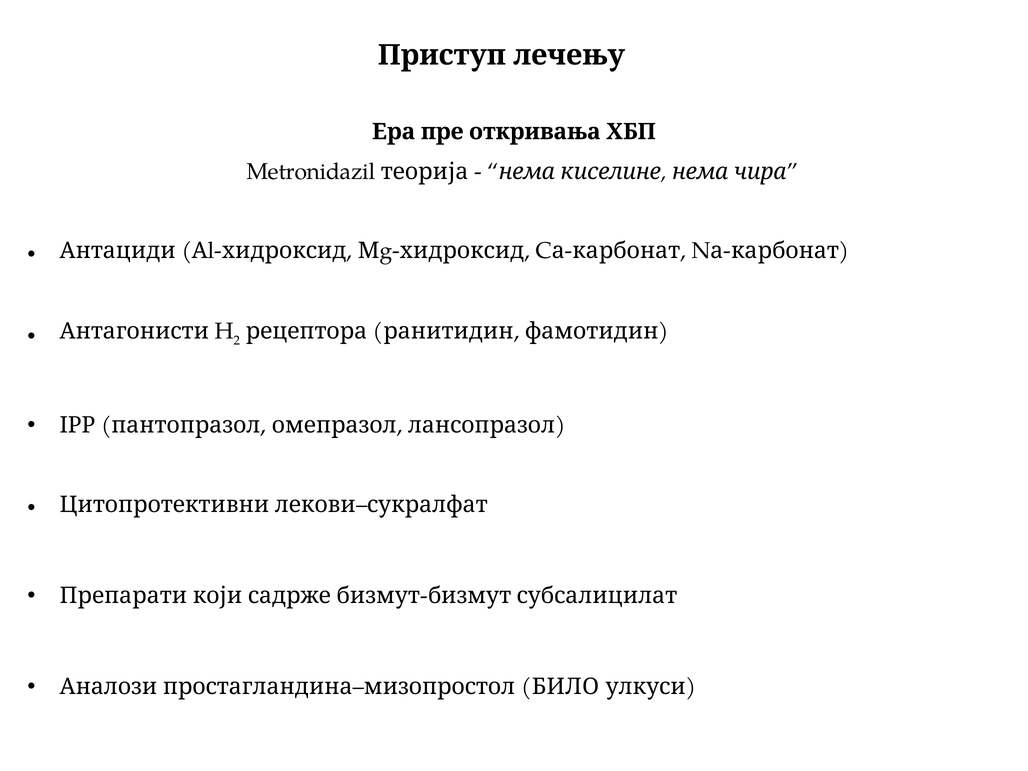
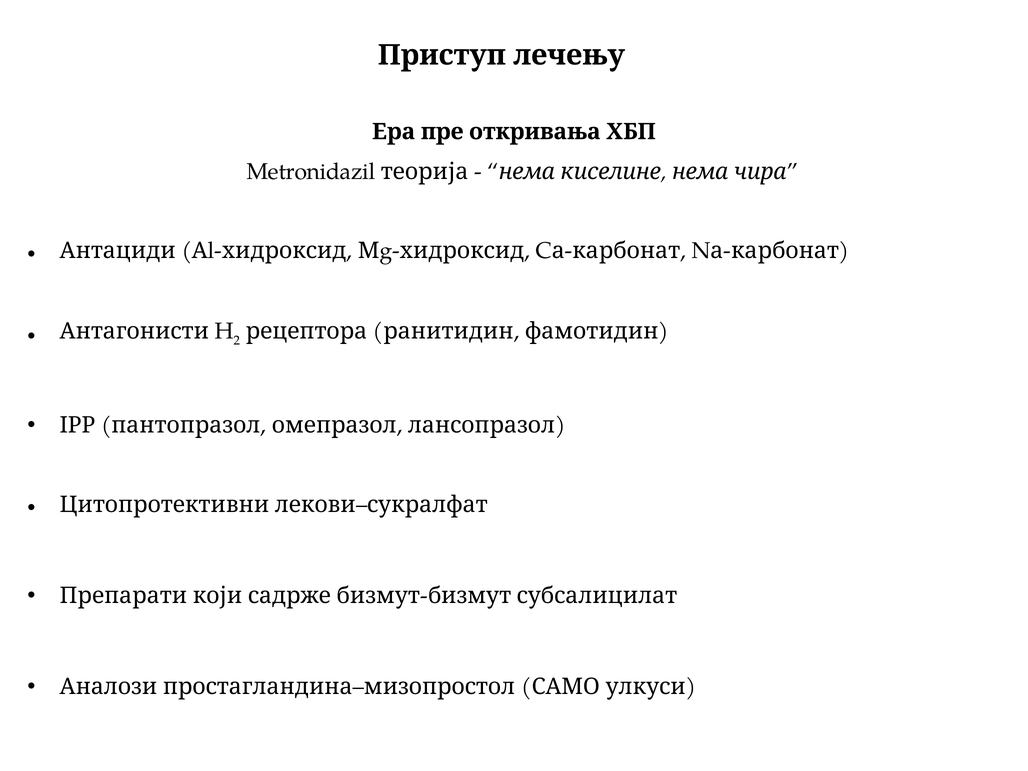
БИЛО: БИЛО -> САМО (566, 687)
